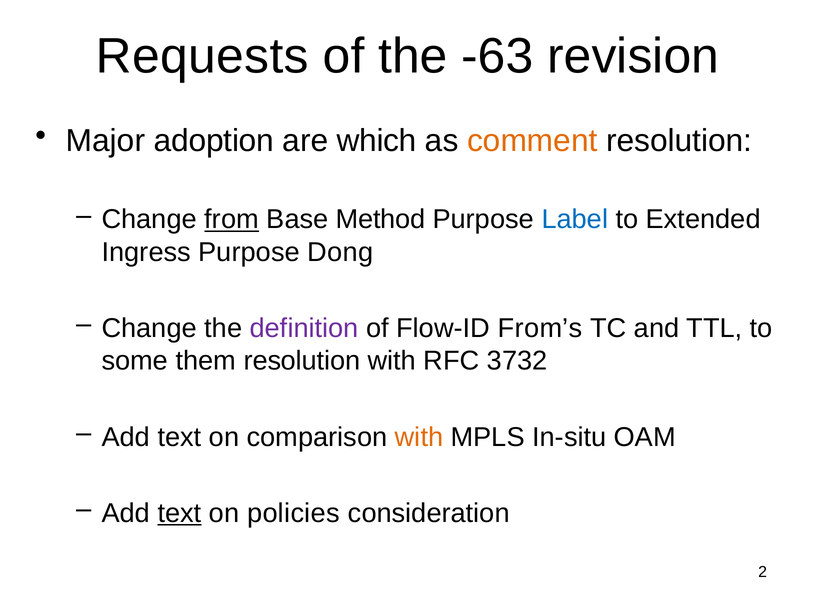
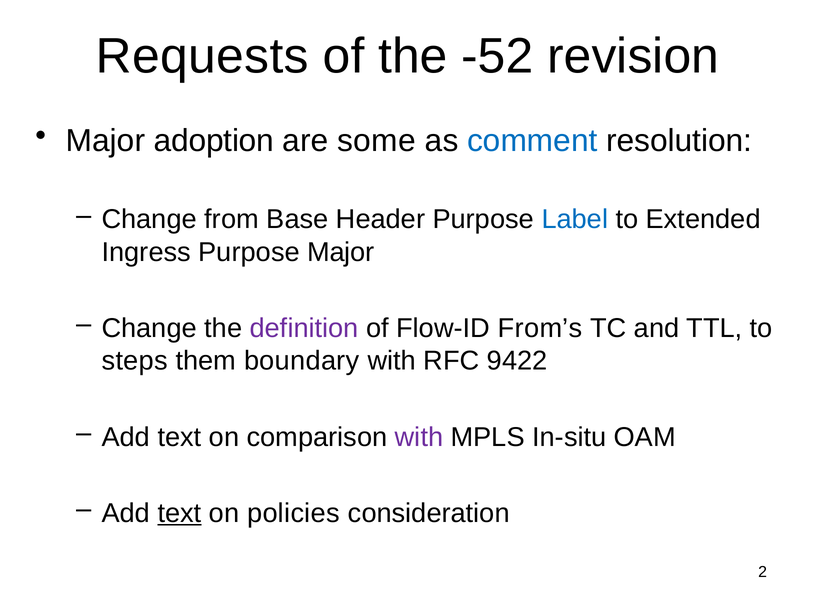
-63: -63 -> -52 (497, 57)
which: which -> some (376, 141)
comment colour: orange -> blue (532, 141)
from underline: present -> none (232, 220)
Method: Method -> Header (380, 220)
Purpose Dong: Dong -> Major (341, 252)
some: some -> steps (135, 361)
them resolution: resolution -> boundary (302, 361)
3732: 3732 -> 9422 (517, 361)
with colour: orange -> purple (419, 437)
